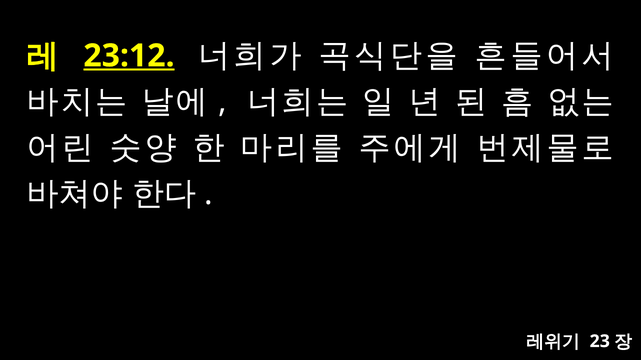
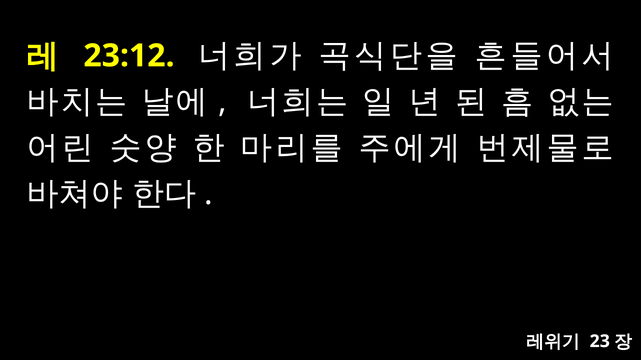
23:12 underline: present -> none (129, 56)
